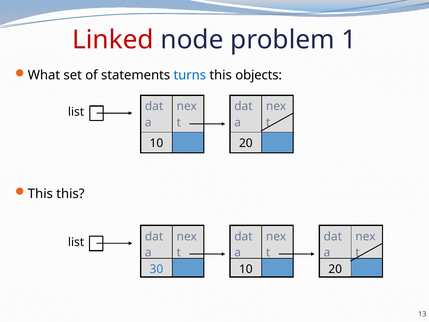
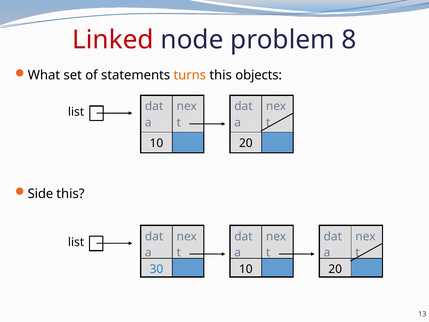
1: 1 -> 8 (349, 40)
turns colour: blue -> orange (190, 75)
This: This -> Side (40, 194)
